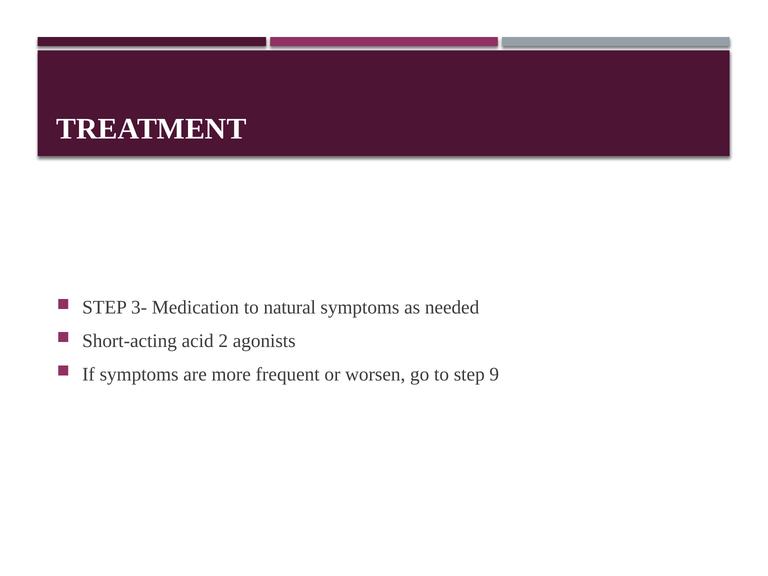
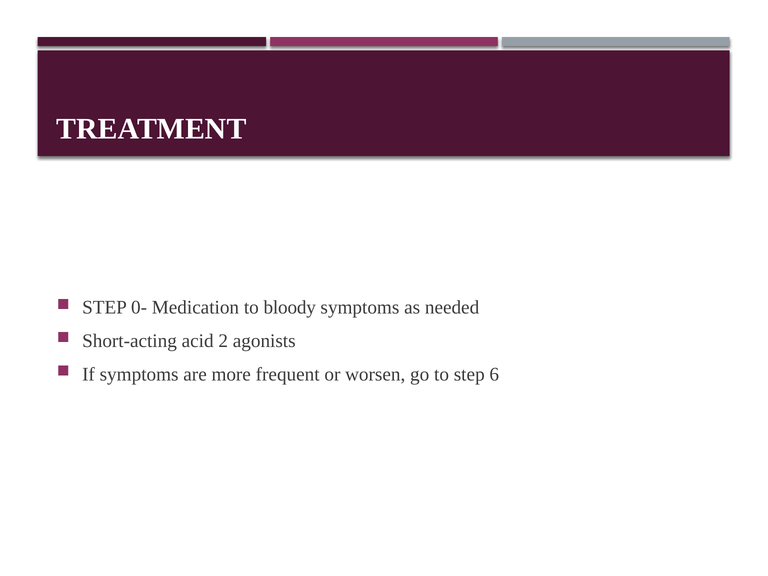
3-: 3- -> 0- (139, 308)
natural: natural -> bloody (290, 308)
9: 9 -> 6 (494, 374)
